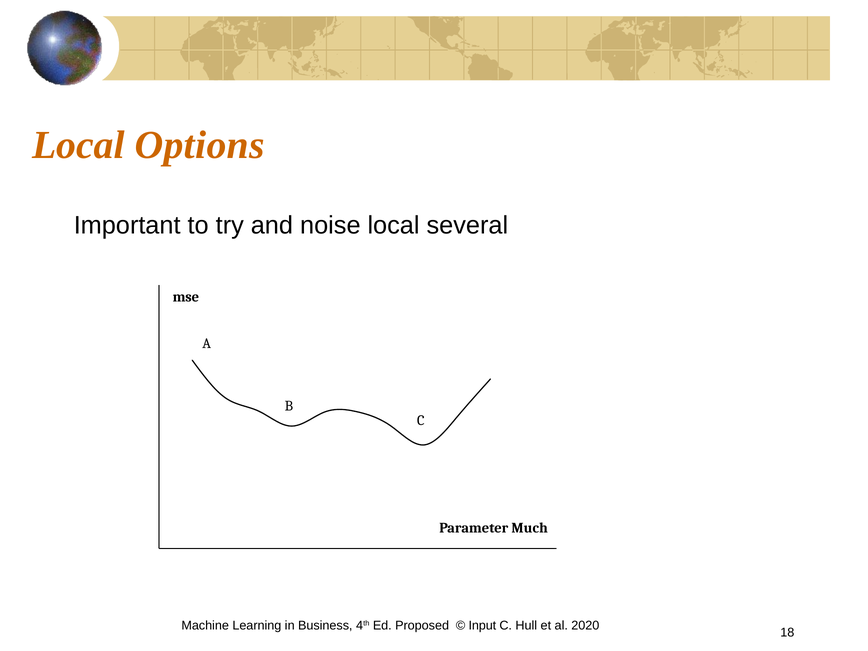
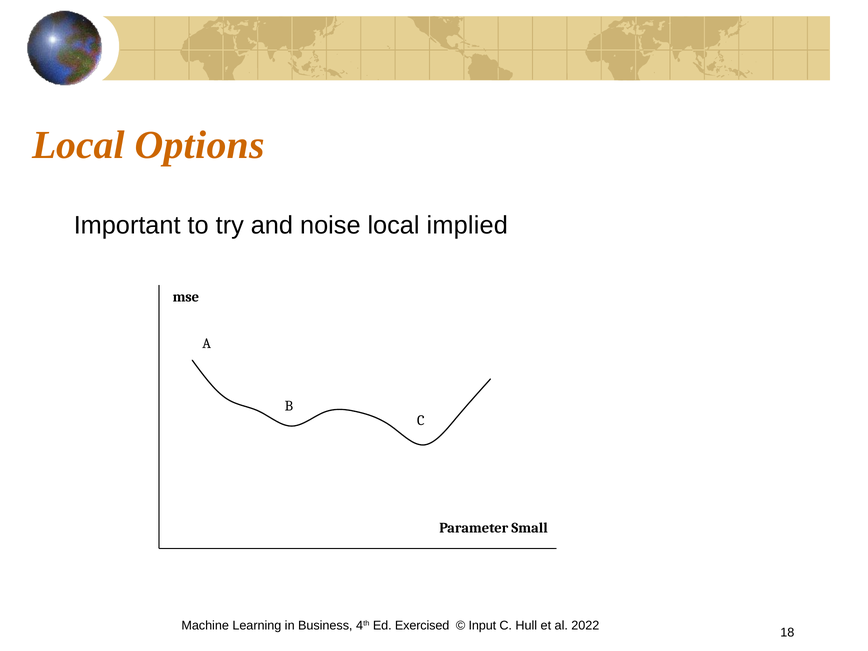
several: several -> implied (467, 225)
Much: Much -> Small (530, 528)
Proposed: Proposed -> Exercised (422, 625)
2020: 2020 -> 2022 (585, 625)
